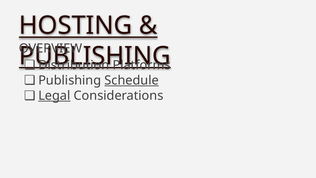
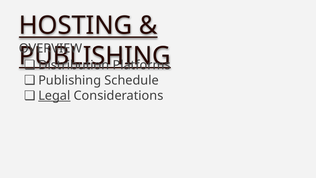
Schedule underline: present -> none (132, 80)
